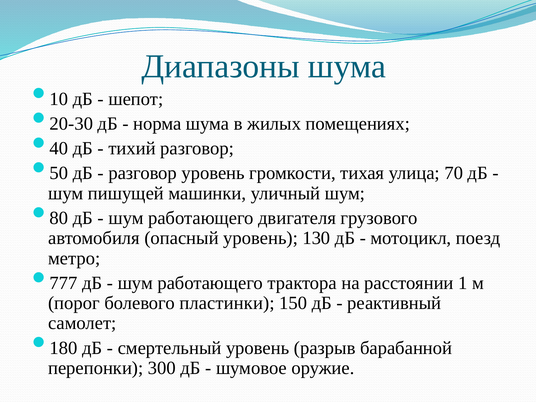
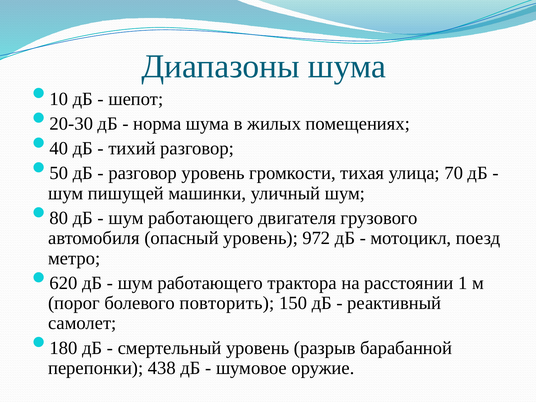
130: 130 -> 972 (316, 238)
777: 777 -> 620 (64, 283)
пластинки: пластинки -> повторить (227, 303)
300: 300 -> 438 (162, 368)
